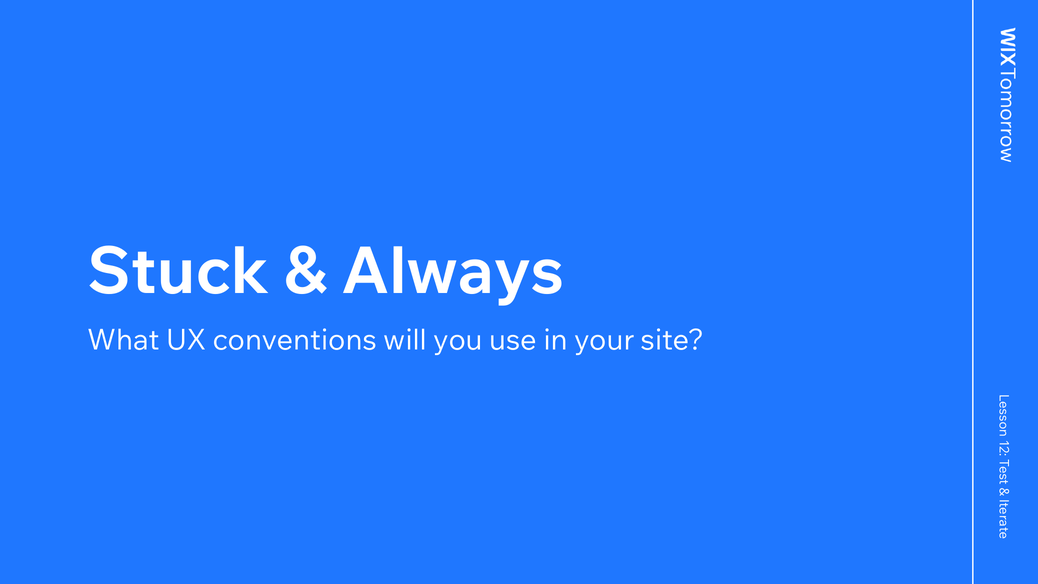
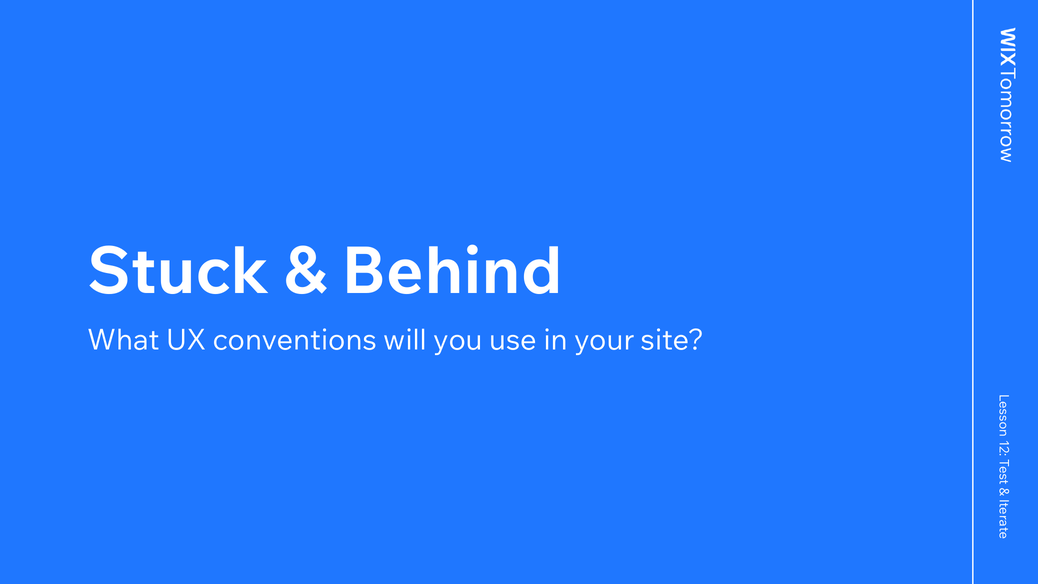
Always: Always -> Behind (452, 272)
